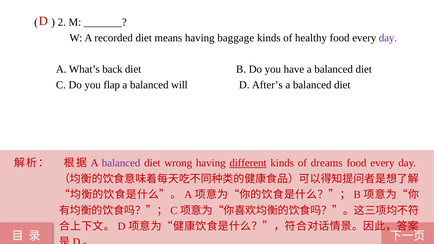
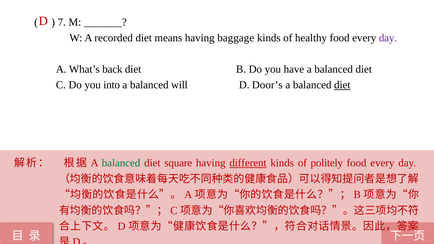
2: 2 -> 7 (62, 22)
flap: flap -> into (112, 85)
After’s: After’s -> Door’s (267, 85)
diet underline: none -> present (342, 85)
balanced colour: purple -> green (121, 163)
wrong: wrong -> square (178, 163)
dreams: dreams -> politely (327, 163)
